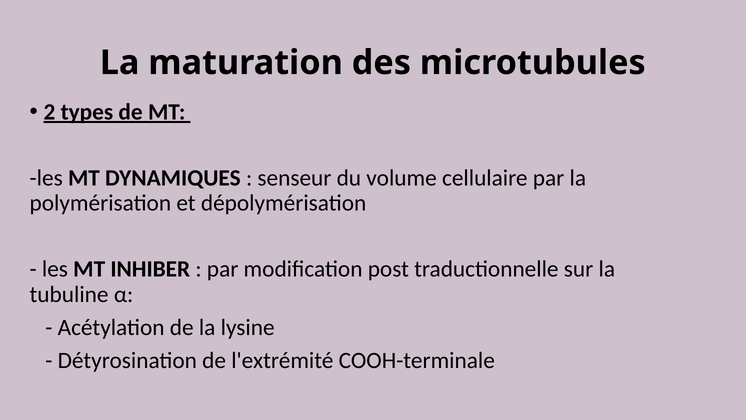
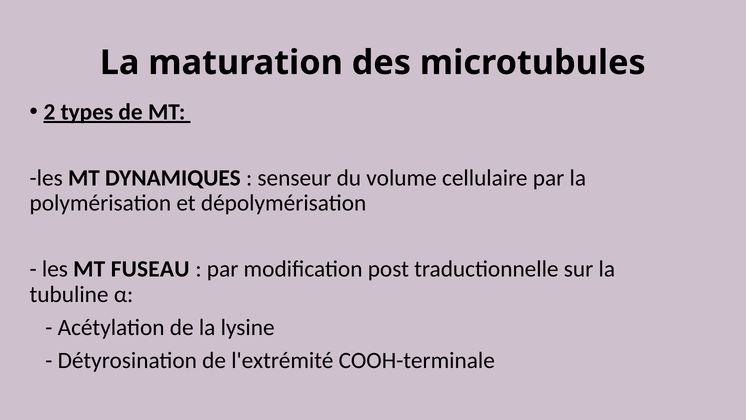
INHIBER: INHIBER -> FUSEAU (150, 269)
